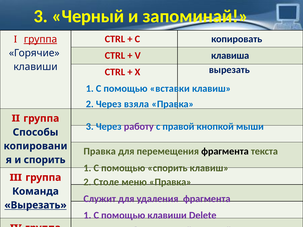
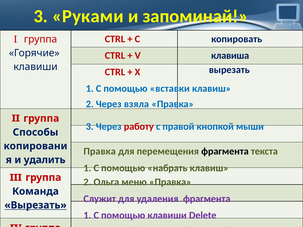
Черный: Черный -> Руками (88, 16)
группа underline: present -> none (40, 39)
работу colour: purple -> red (139, 127)
и спорить: спорить -> удалить (45, 160)
помощью спорить: спорить -> набрать (167, 168)
2 Столе: Столе -> Ольга (106, 182)
